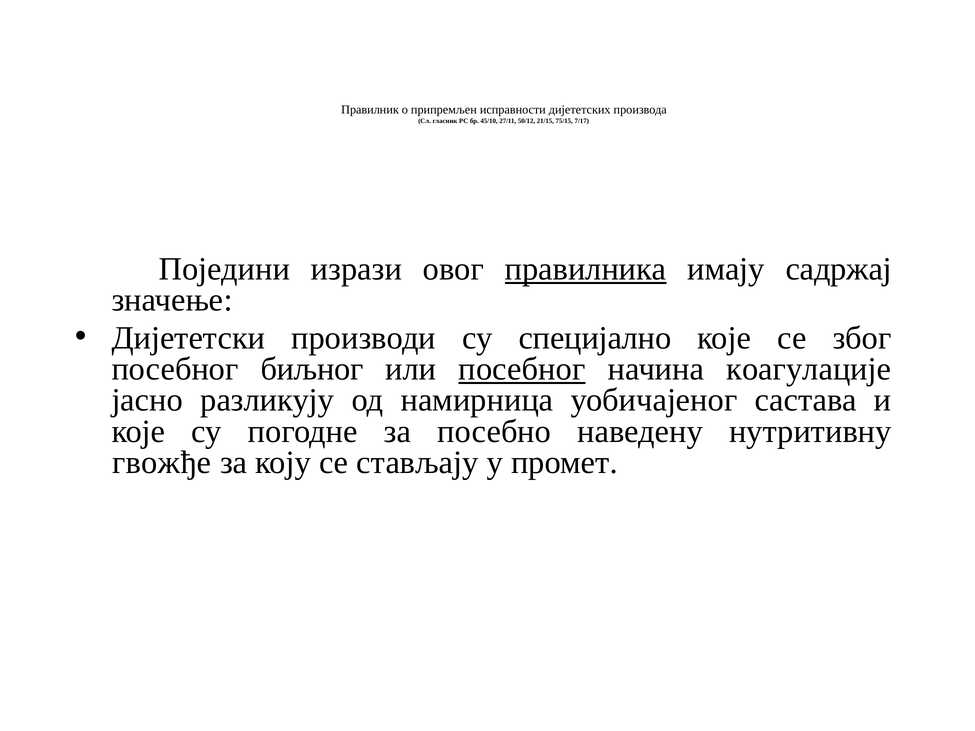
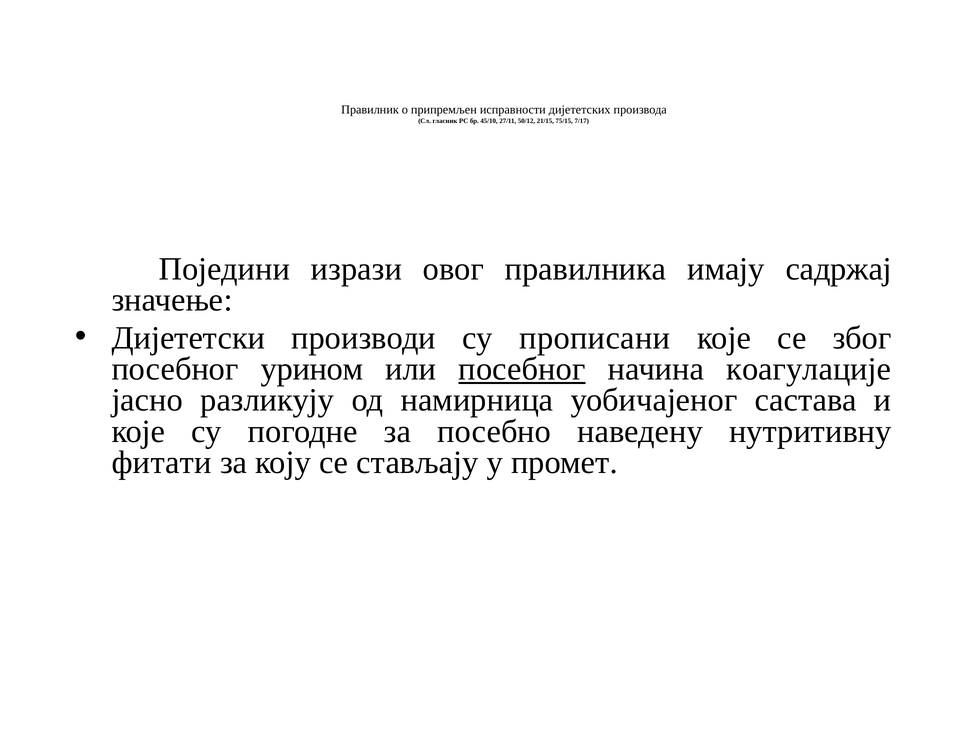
правилника underline: present -> none (586, 269)
специјално: специјално -> прописани (595, 338)
биљног: биљног -> урином (312, 369)
гвожђе: гвожђе -> фитати (162, 463)
